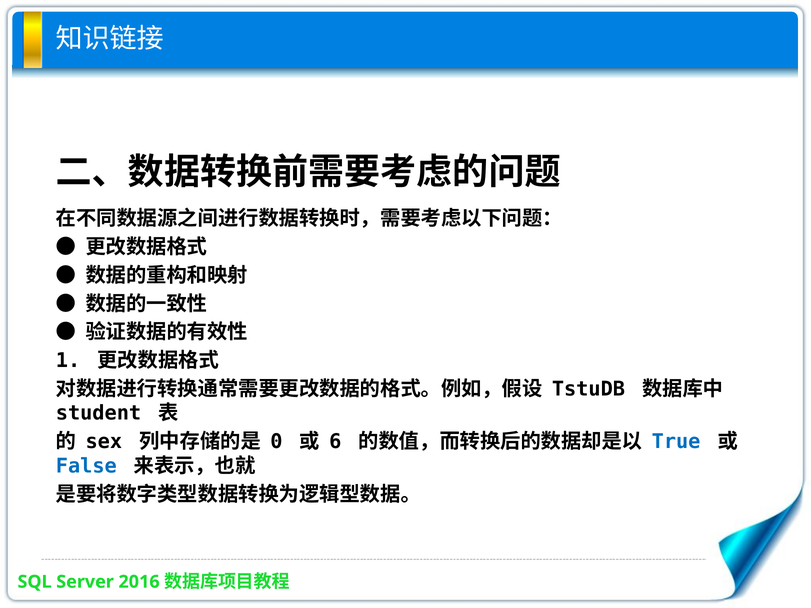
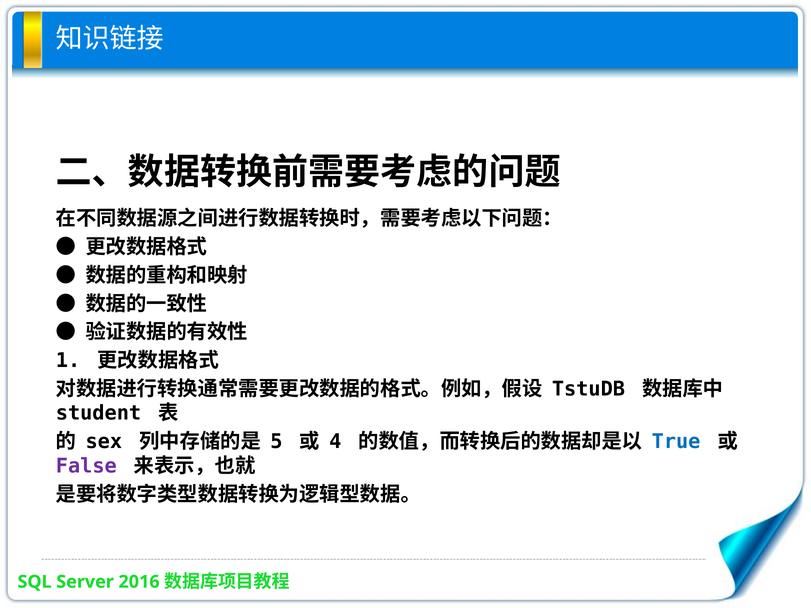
0: 0 -> 5 (276, 442)
6: 6 -> 4 (335, 442)
False colour: blue -> purple (86, 466)
